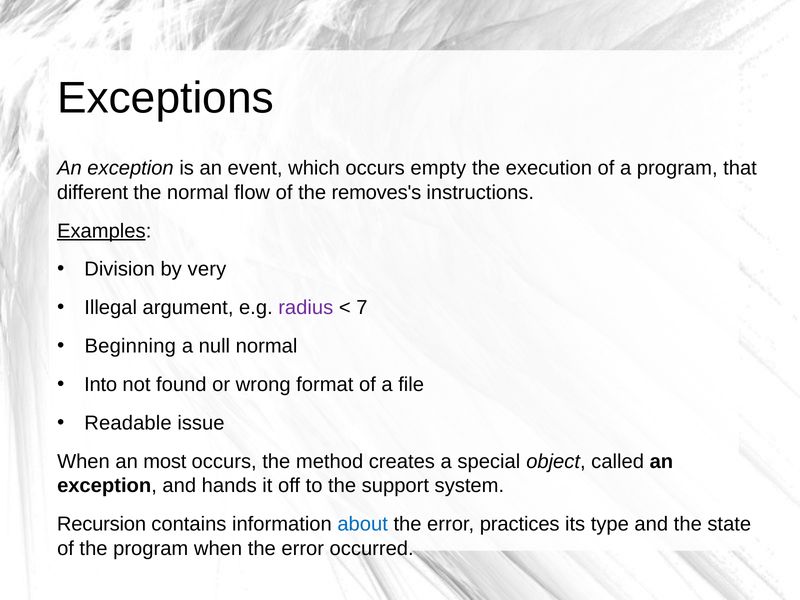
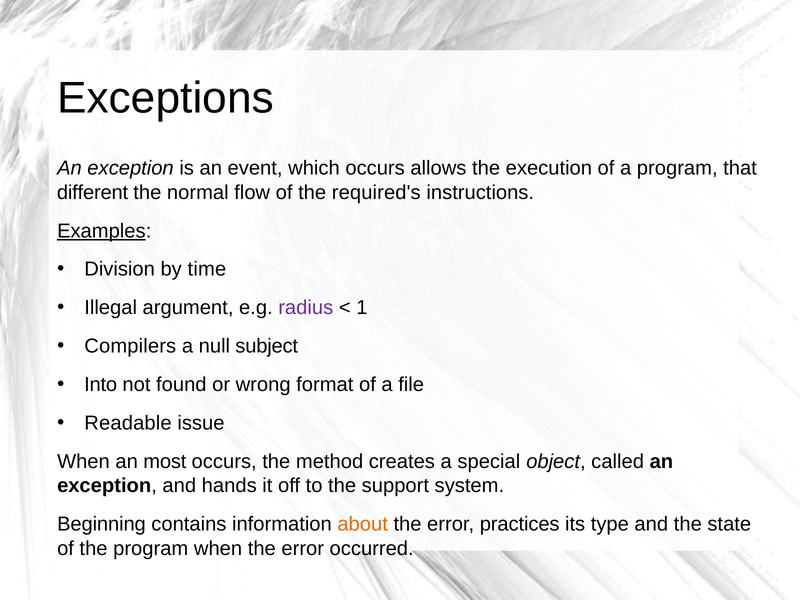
empty: empty -> allows (438, 168)
removes's: removes's -> required's (376, 192)
very: very -> time (207, 269)
7: 7 -> 1 (362, 308)
Beginning: Beginning -> Compilers (130, 346)
null normal: normal -> subject (267, 346)
Recursion: Recursion -> Beginning (101, 524)
about colour: blue -> orange (363, 524)
